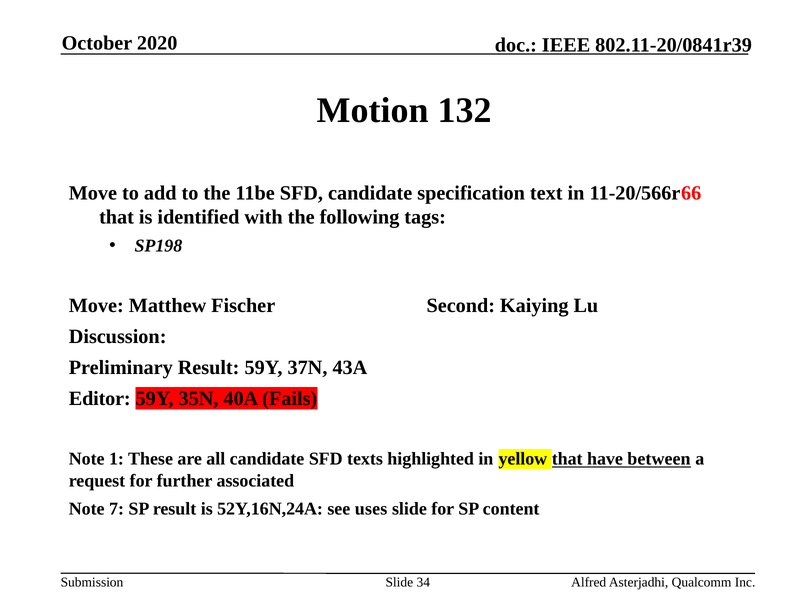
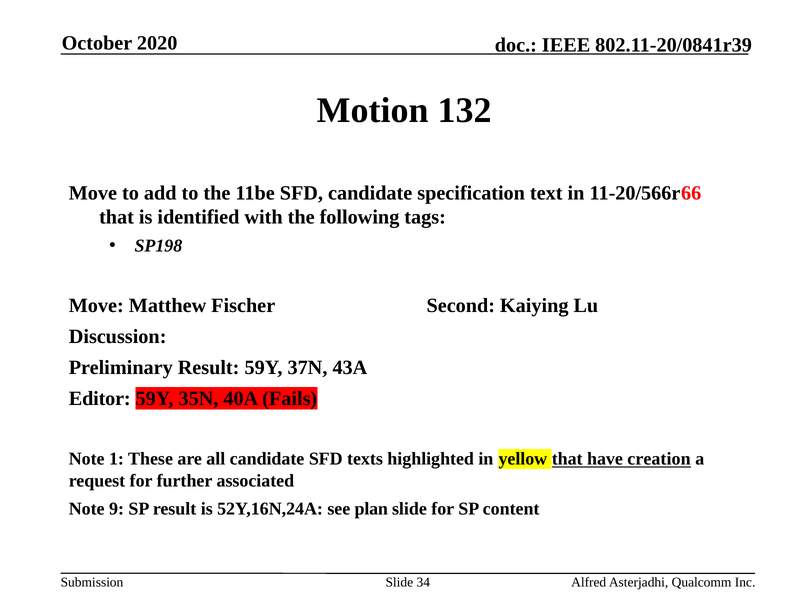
between: between -> creation (659, 459)
7: 7 -> 9 (117, 509)
uses: uses -> plan (371, 509)
